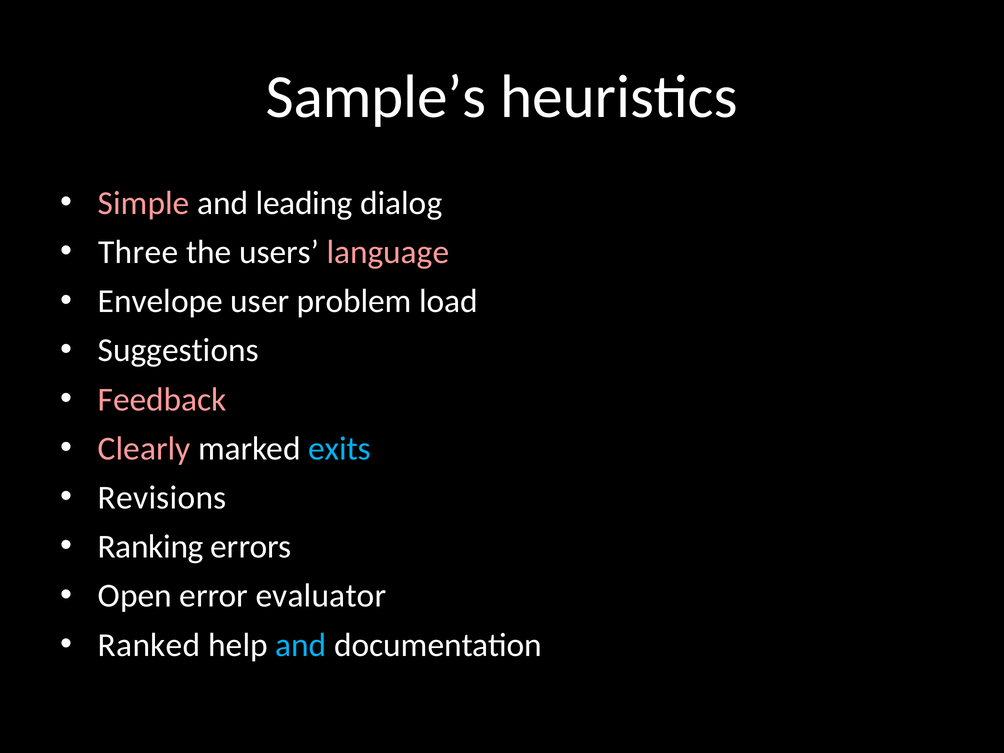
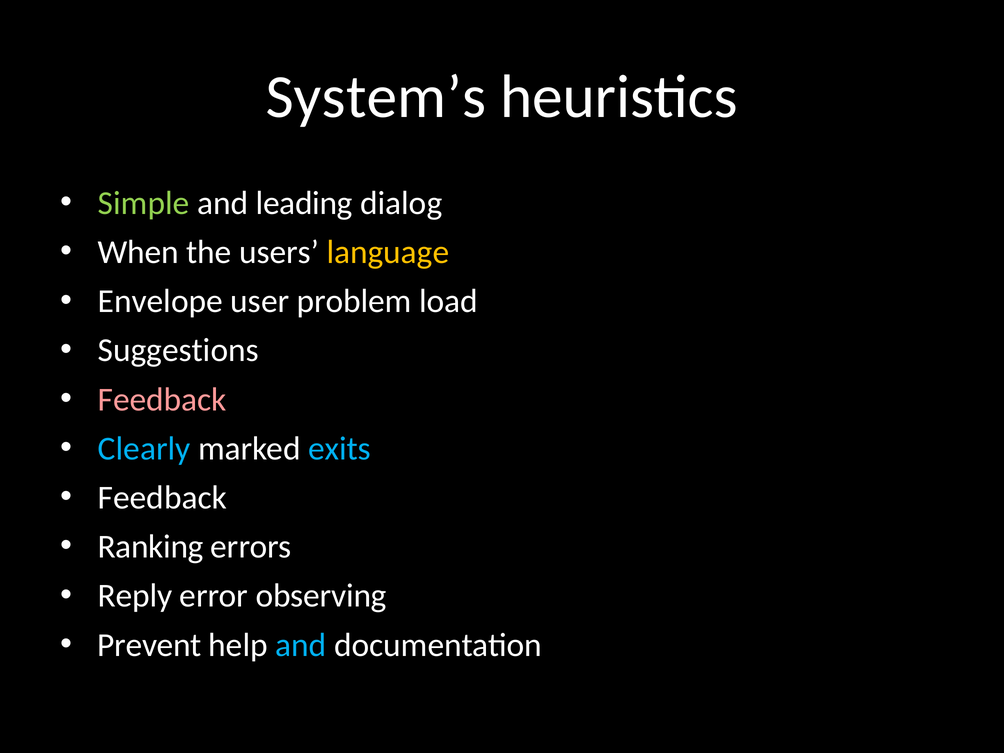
Sample’s: Sample’s -> System’s (376, 97)
Simple colour: pink -> light green (144, 203)
Three: Three -> When (138, 252)
language colour: pink -> yellow (388, 252)
Clearly colour: pink -> light blue (144, 449)
Revisions: Revisions -> Feedback (162, 498)
Open: Open -> Reply (135, 596)
evaluator: evaluator -> observing (321, 596)
Ranked: Ranked -> Prevent (149, 645)
